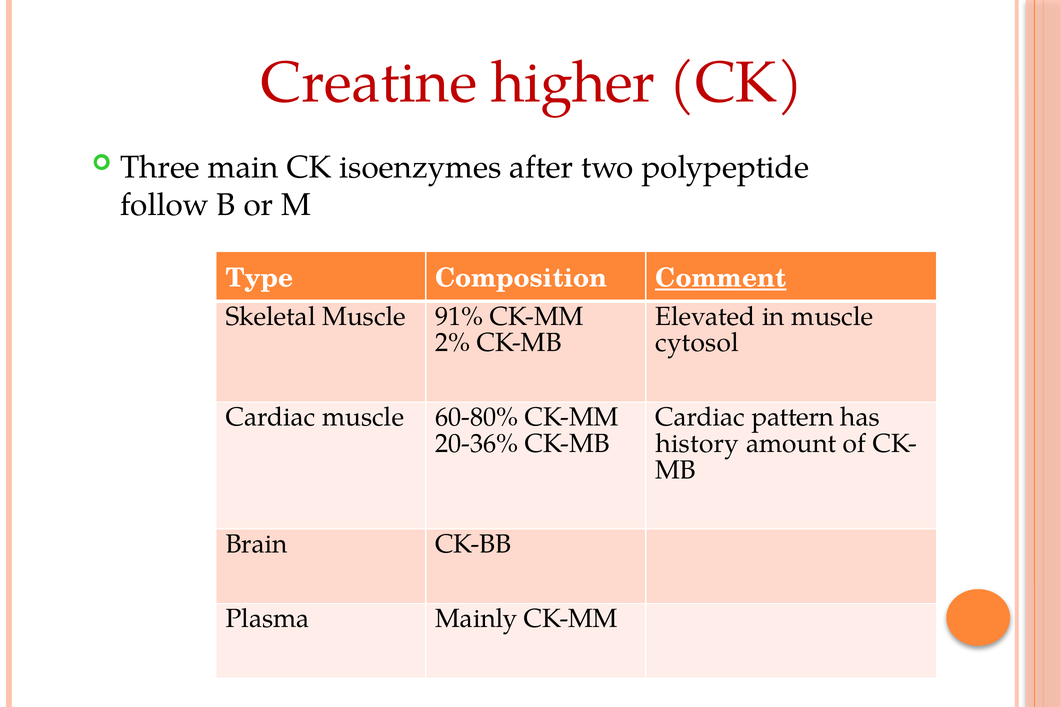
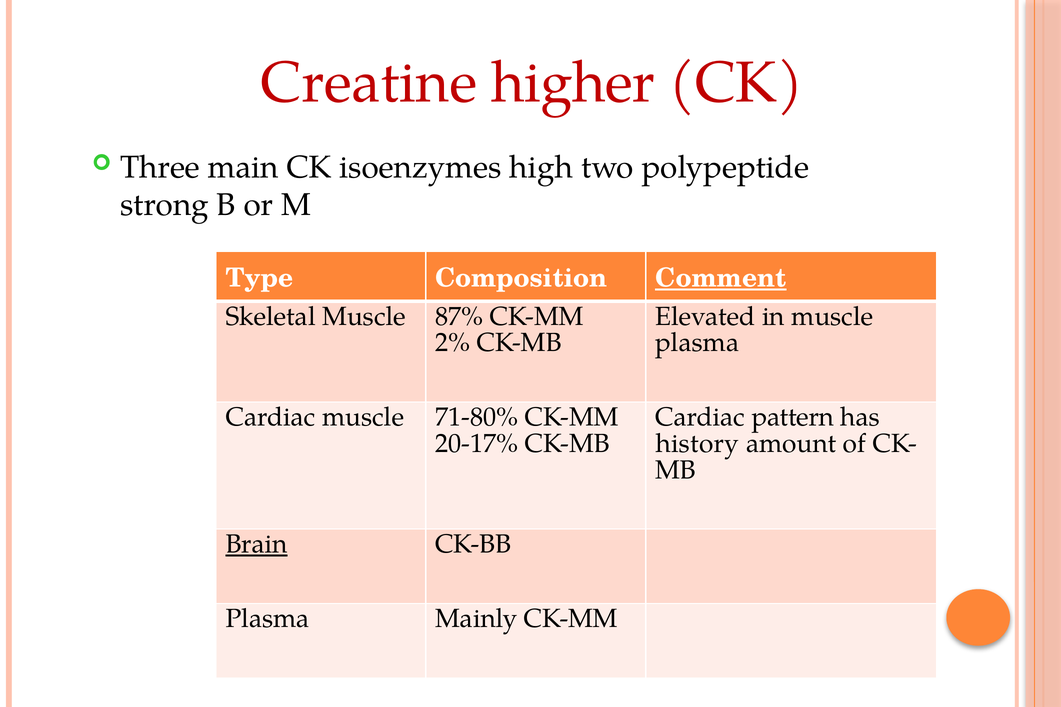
after: after -> high (541, 167)
follow: follow -> strong (164, 205)
91%: 91% -> 87% (459, 317)
cytosol: cytosol -> plasma (697, 343)
60-80%: 60-80% -> 71-80% (477, 417)
20-36%: 20-36% -> 20-17% (477, 444)
Brain underline: none -> present (256, 545)
